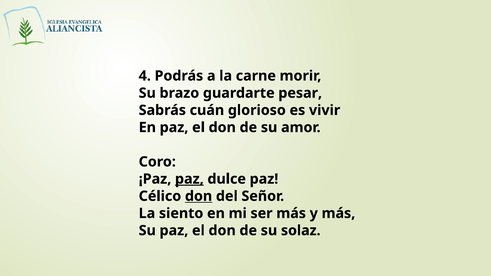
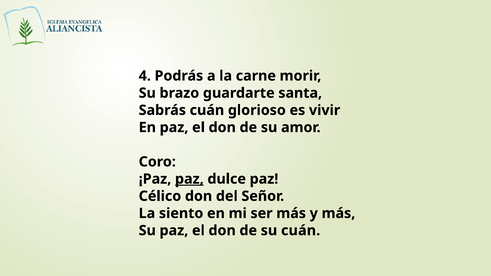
pesar: pesar -> santa (300, 93)
don underline: present -> none (199, 196)
su solaz: solaz -> cuán (301, 231)
